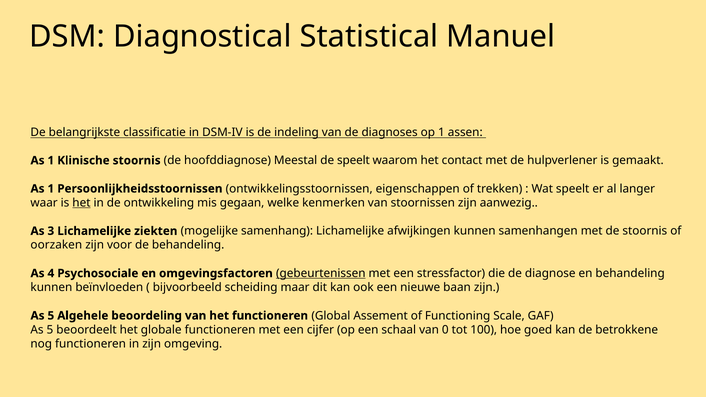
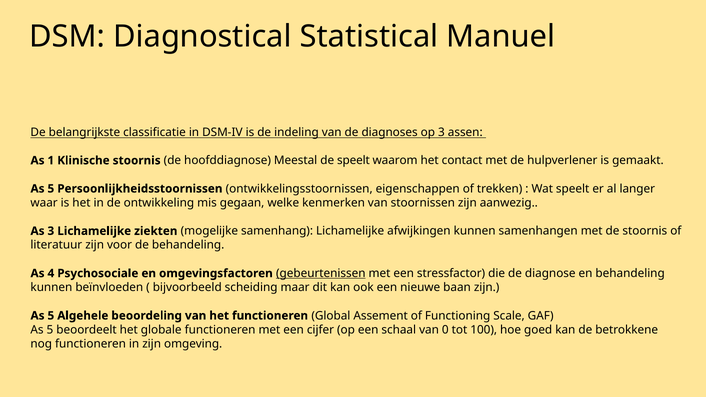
op 1: 1 -> 3 (441, 132)
1: 1 -> 5 (51, 189)
het underline: present -> none (81, 203)
oorzaken: oorzaken -> literatuur (56, 245)
